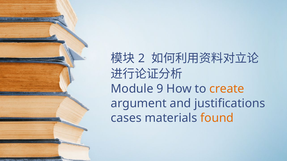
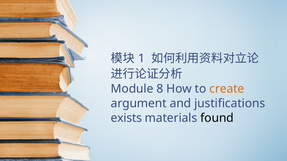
2: 2 -> 1 (142, 59)
9: 9 -> 8 (160, 89)
cases: cases -> exists (126, 118)
found colour: orange -> black (217, 118)
